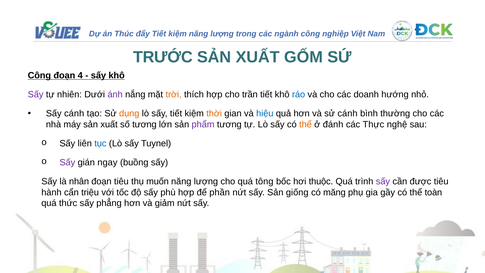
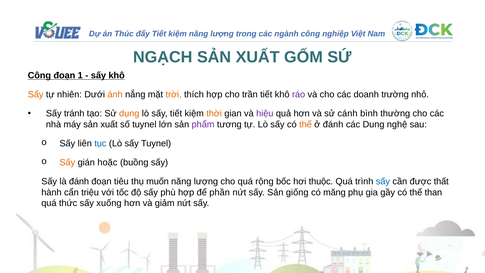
TRƯỚC: TRƯỚC -> NGẠCH (163, 57)
4: 4 -> 1 (80, 75)
Sấy colour: purple -> orange (36, 94)
ánh colour: purple -> orange (115, 94)
ráo colour: blue -> purple (299, 94)
hướng: hướng -> trường (395, 94)
Sấy cánh: cánh -> tránh (74, 113)
hiệu colour: blue -> purple (265, 113)
số tương: tương -> tuynel (144, 124)
Thực: Thực -> Dung (374, 124)
Sấy colour: purple -> orange (67, 162)
ngay: ngay -> hoặc (107, 162)
là nhân: nhân -> đánh (79, 181)
tông: tông -> rộng (264, 181)
sấy colour: purple -> blue (383, 181)
được tiêu: tiêu -> thất (441, 181)
toàn: toàn -> than (433, 192)
phẳng: phẳng -> xuống (109, 203)
